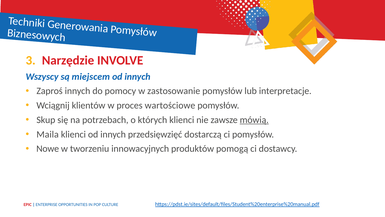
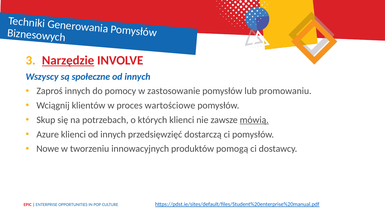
Narzędzie underline: none -> present (68, 60)
miejscem: miejscem -> społeczne (91, 76)
interpretacje: interpretacje -> promowaniu (285, 91)
Maila: Maila -> Azure (48, 134)
